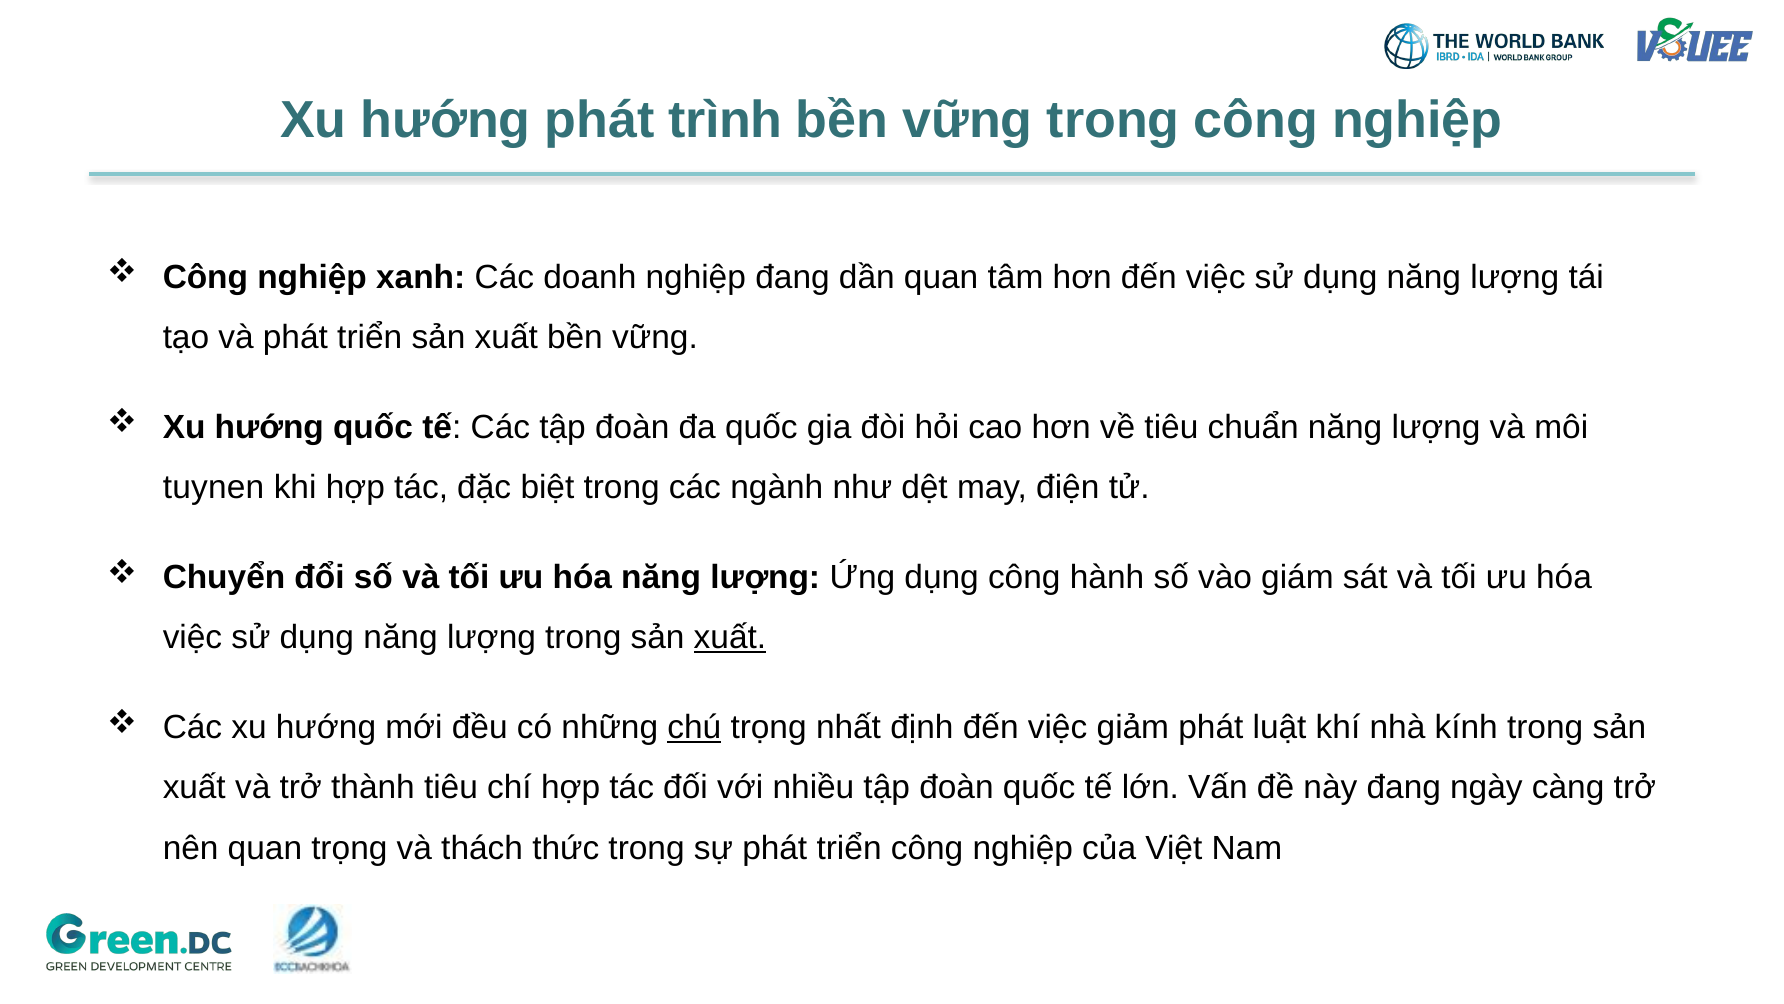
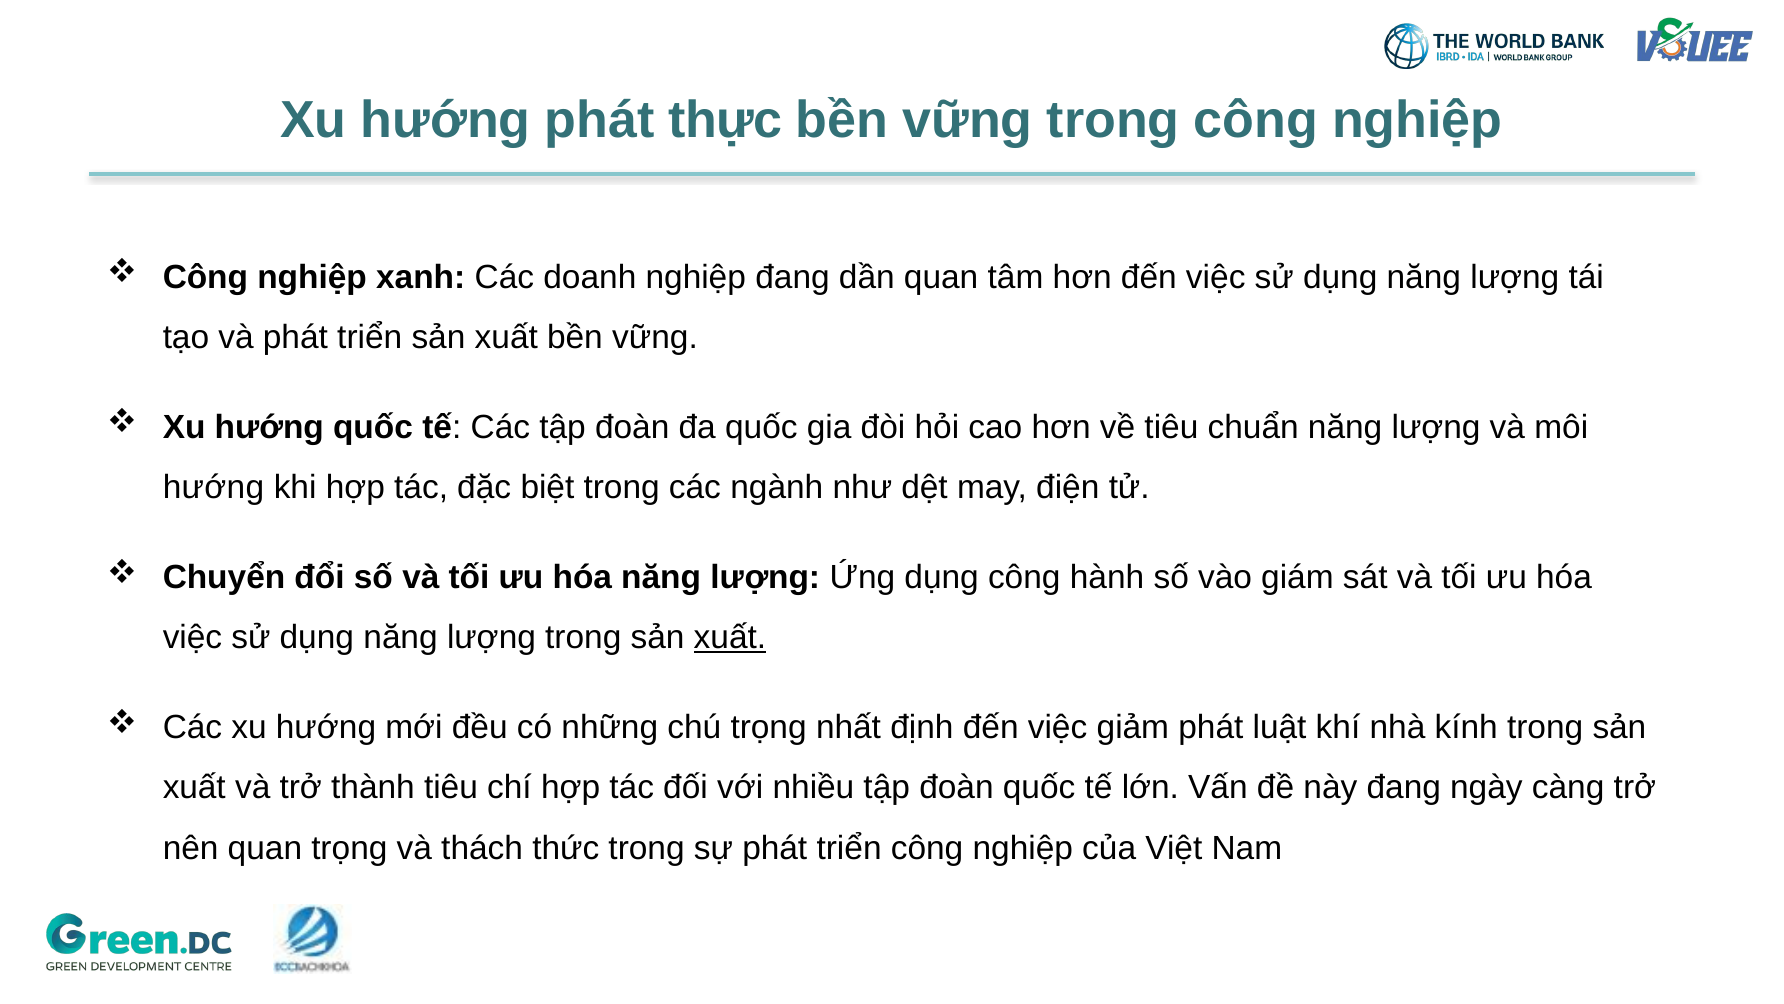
trình: trình -> thực (725, 120)
tuynen: tuynen -> hướng (213, 487)
chú underline: present -> none (694, 727)
